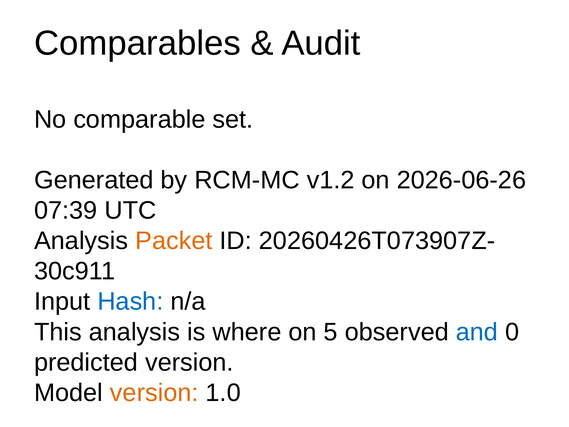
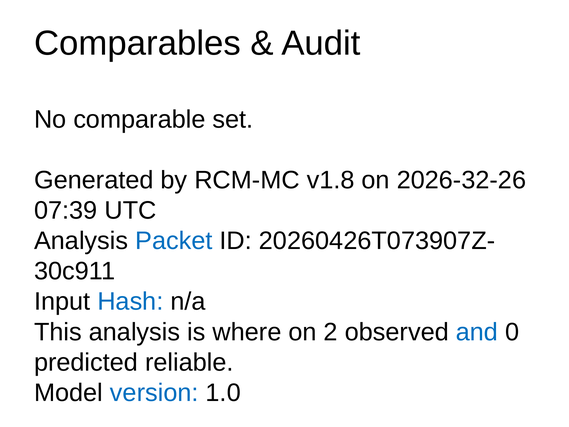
v1.2: v1.2 -> v1.8 (331, 180)
2026-06-26: 2026-06-26 -> 2026-32-26 (461, 180)
Packet colour: orange -> blue (174, 241)
5: 5 -> 2 (331, 332)
predicted version: version -> reliable (189, 362)
version colour: orange -> blue (154, 393)
